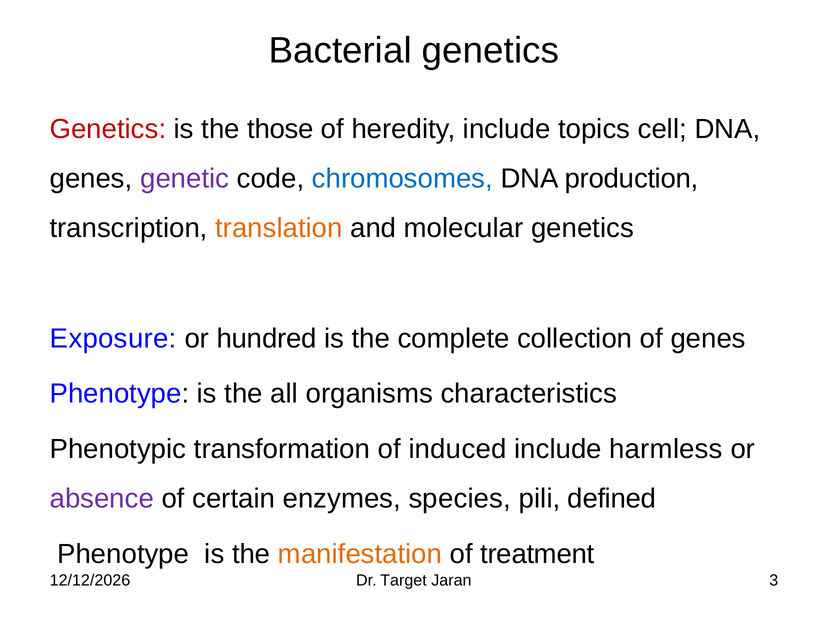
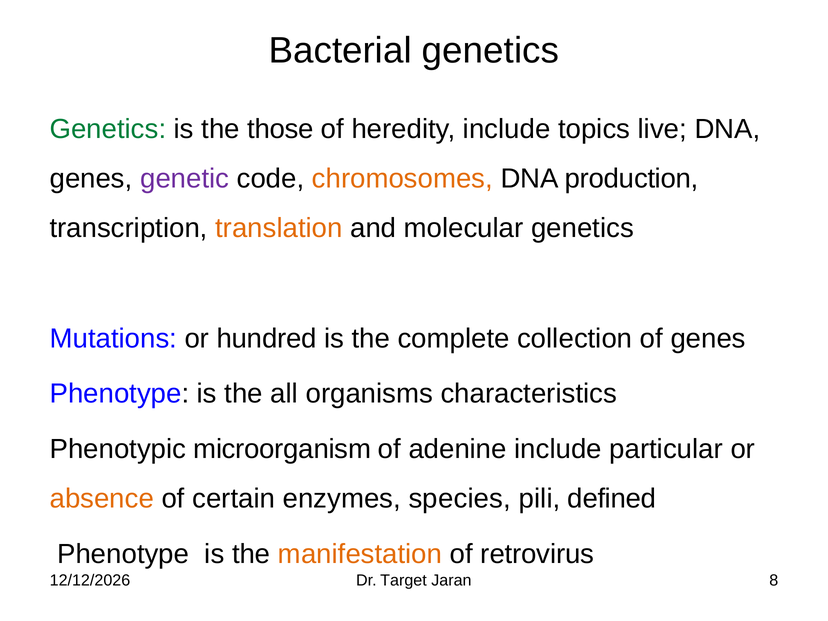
Genetics colour: red -> green (108, 129)
cell: cell -> live (662, 129)
chromosomes colour: blue -> orange (402, 179)
Exposure: Exposure -> Mutations (113, 339)
transformation: transformation -> microorganism (282, 449)
induced: induced -> adenine (458, 449)
harmless: harmless -> particular (666, 449)
absence colour: purple -> orange (102, 499)
treatment: treatment -> retrovirus (537, 554)
3: 3 -> 8 (774, 580)
